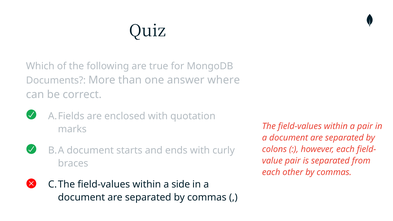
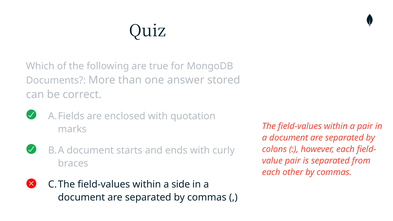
where: where -> stored (224, 80)
